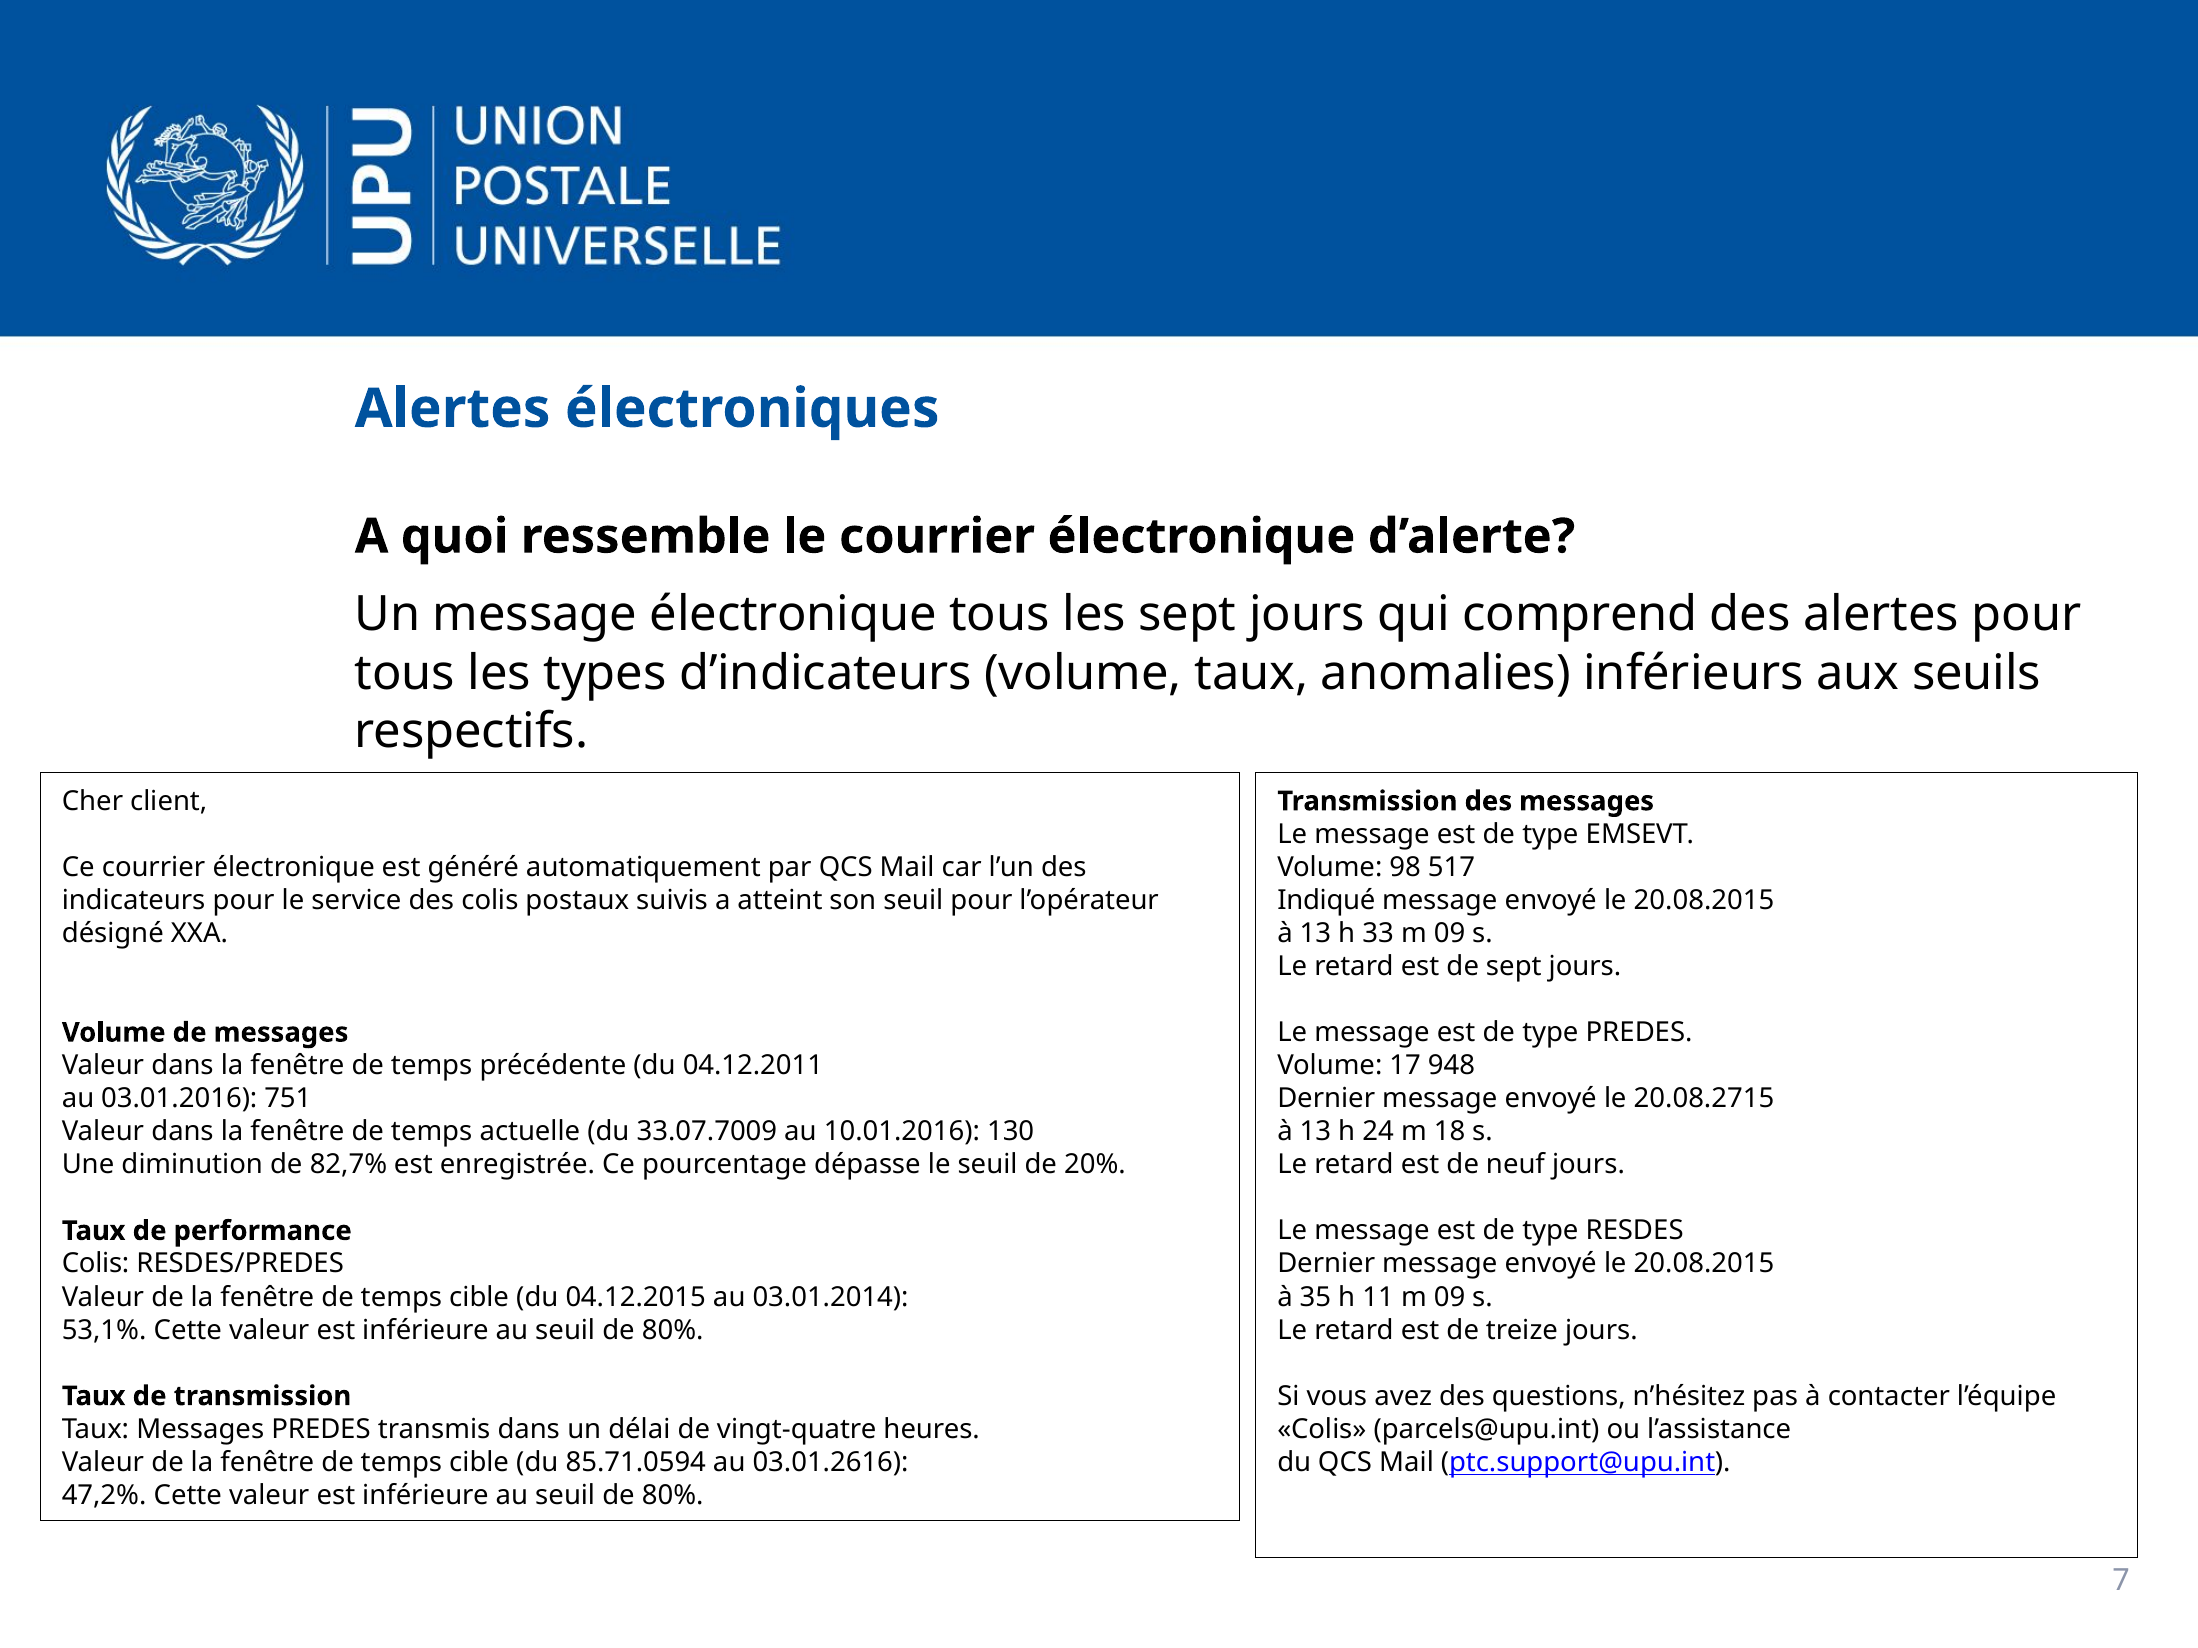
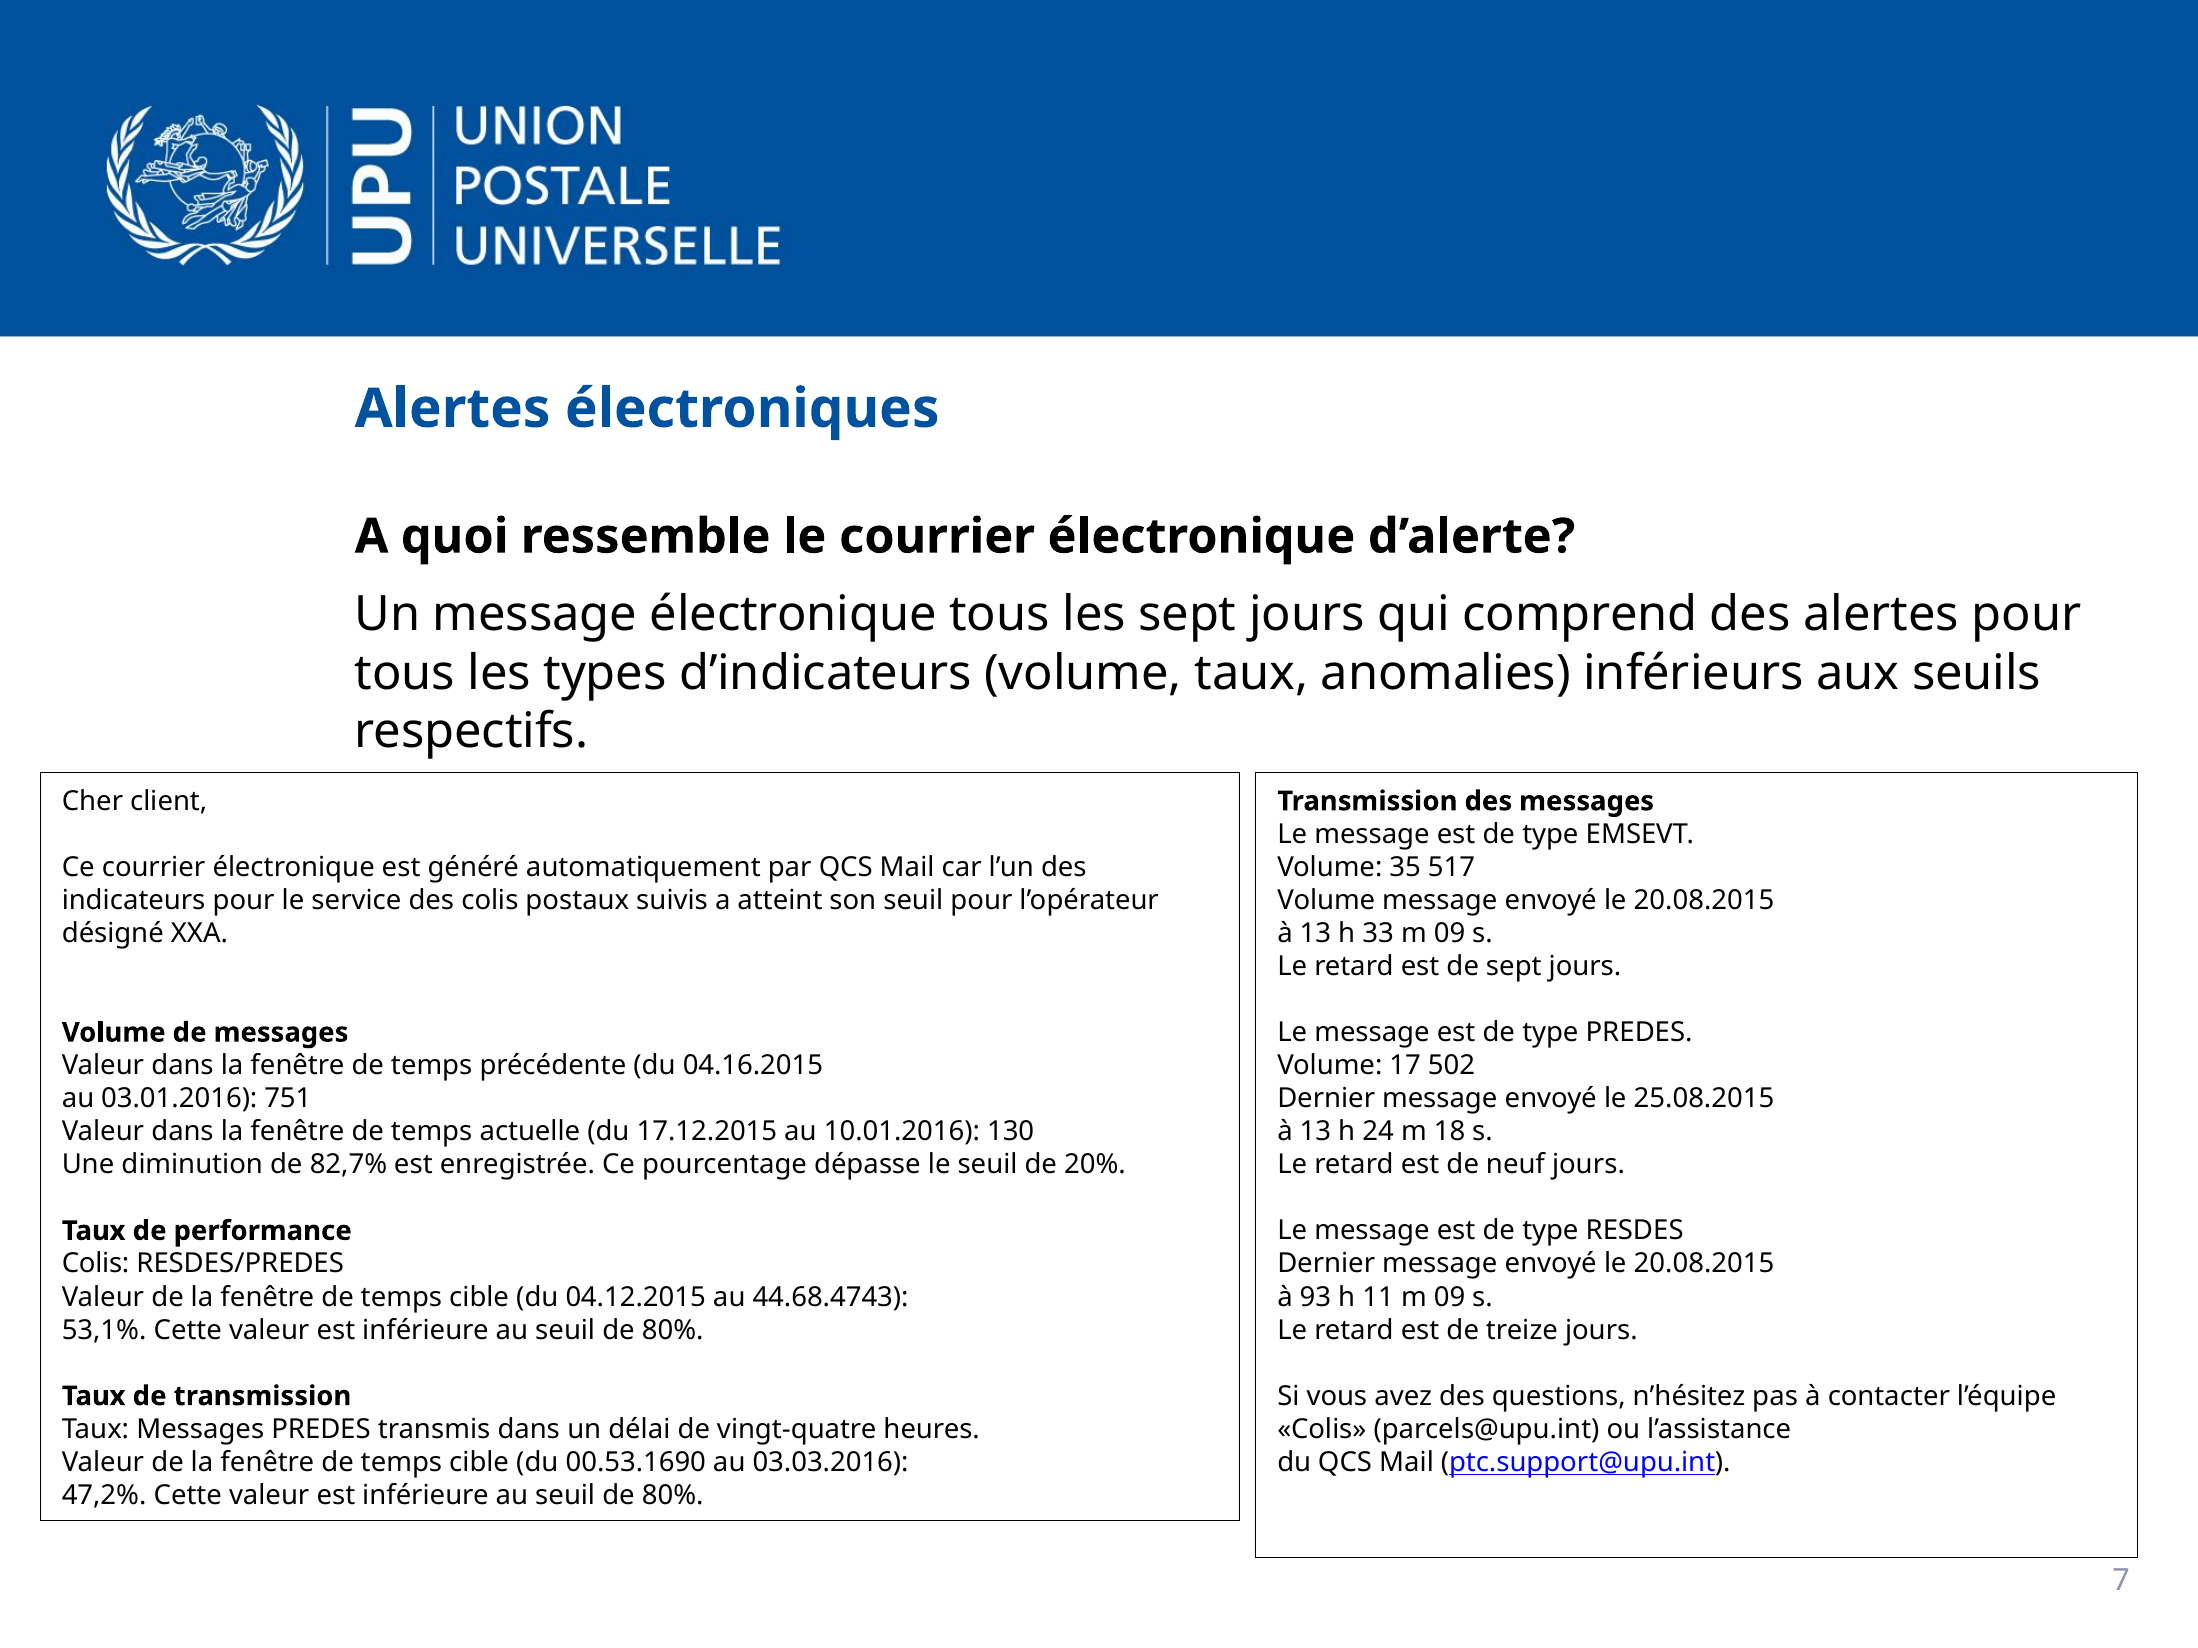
98: 98 -> 35 (1405, 868)
Indiqué: Indiqué -> Volume (1326, 901)
04.12.2011: 04.12.2011 -> 04.16.2015 (753, 1066)
948: 948 -> 502 (1452, 1066)
20.08.2715: 20.08.2715 -> 25.08.2015 (1704, 1099)
33.07.7009: 33.07.7009 -> 17.12.2015 (707, 1132)
03.01.2014: 03.01.2014 -> 44.68.4743 (831, 1297)
35: 35 -> 93 (1315, 1297)
85.71.0594: 85.71.0594 -> 00.53.1690 (636, 1463)
03.01.2616: 03.01.2616 -> 03.03.2016 (831, 1463)
